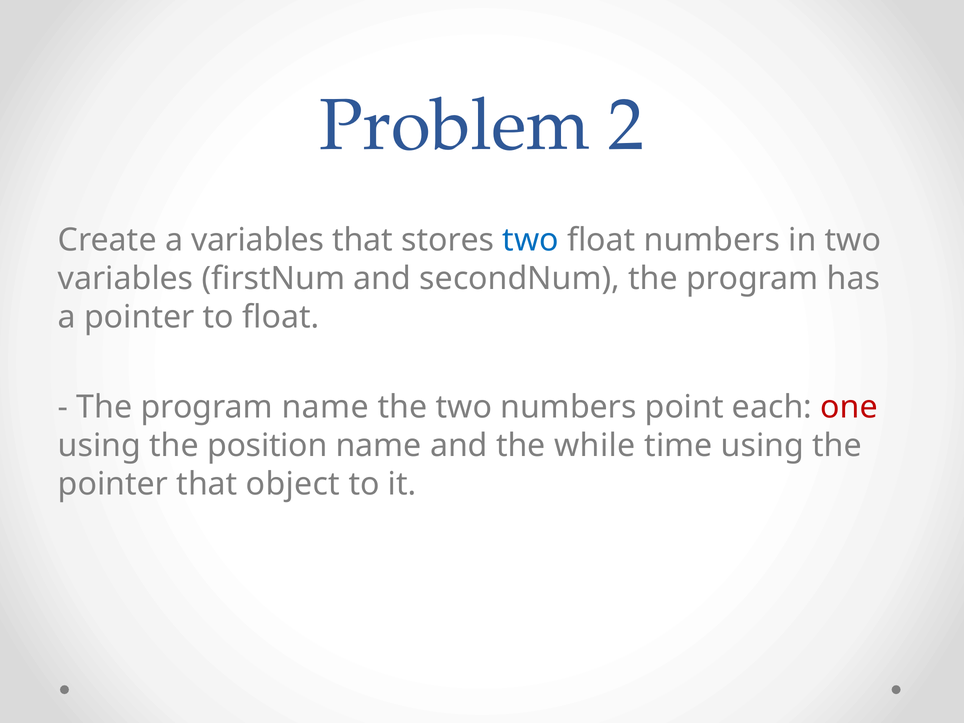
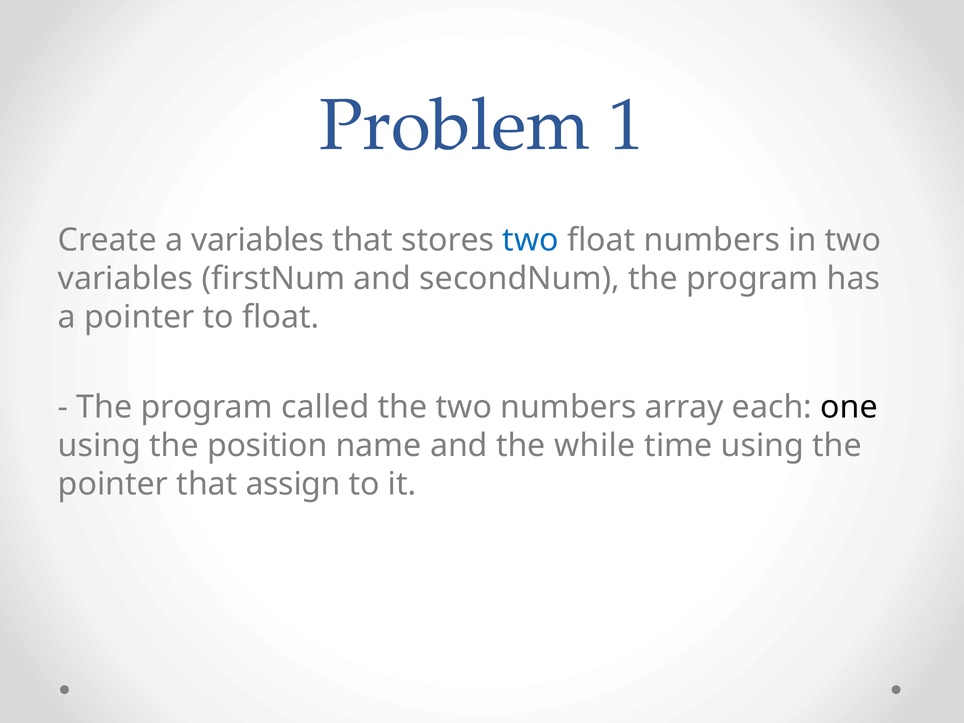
2: 2 -> 1 (626, 126)
program name: name -> called (325, 407)
point: point -> array (684, 407)
one colour: red -> black (849, 407)
object: object -> assign (293, 484)
